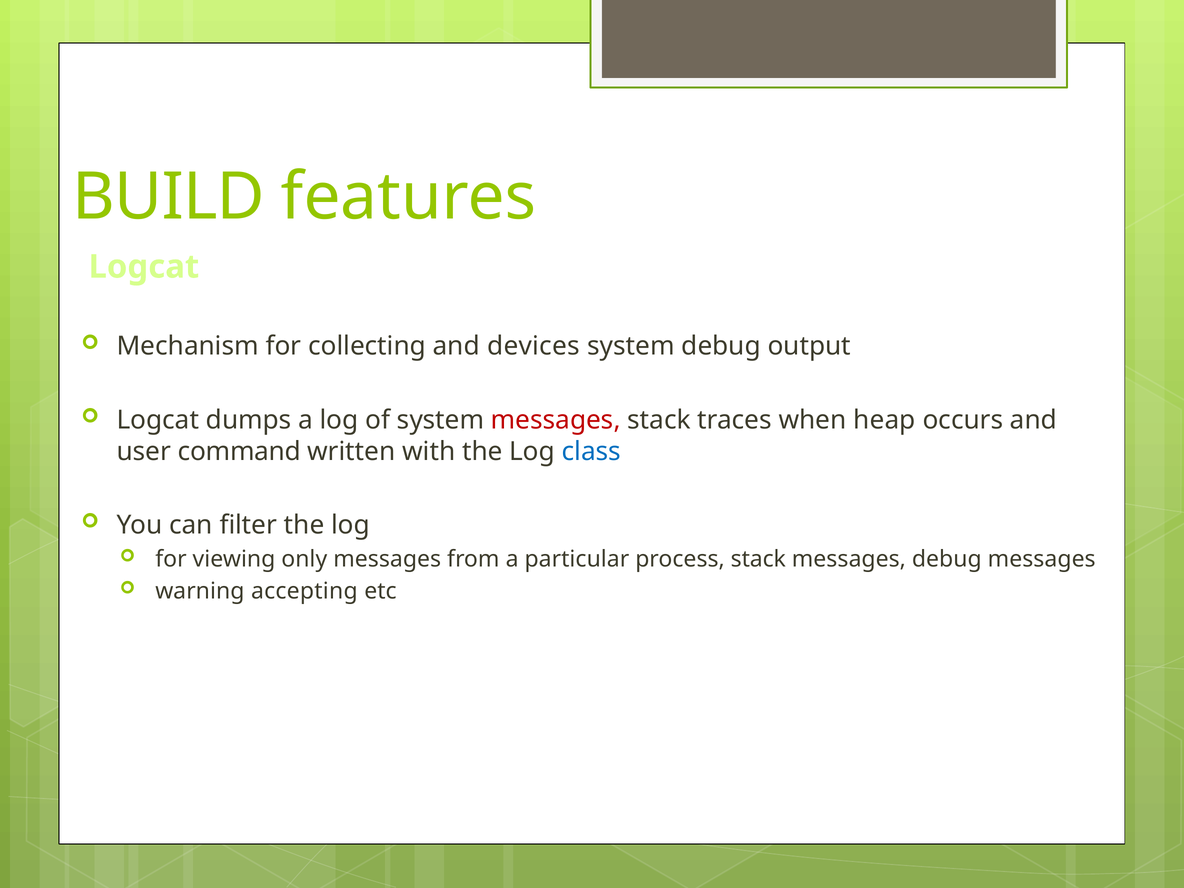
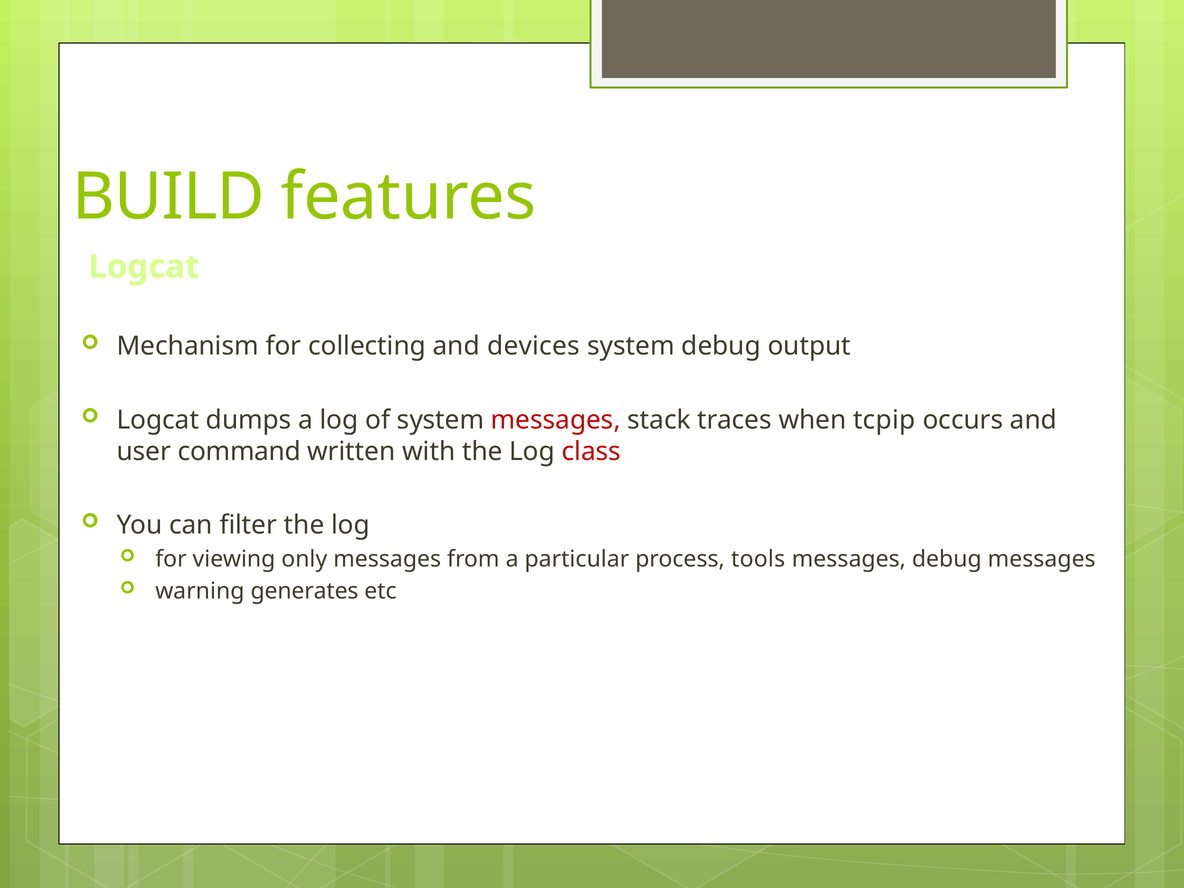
heap: heap -> tcpip (884, 420)
class colour: blue -> red (591, 451)
process stack: stack -> tools (758, 559)
accepting: accepting -> generates (305, 591)
